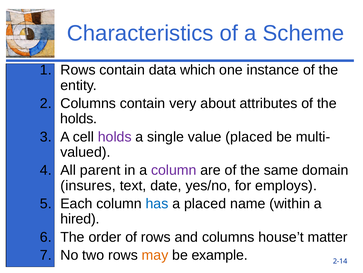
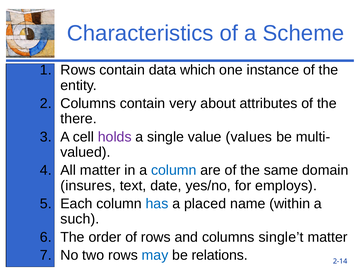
holds: holds -> there (79, 118)
value placed: placed -> values (249, 137)
All parent: parent -> matter (100, 170)
column colour: purple -> blue (174, 170)
hired: hired -> such (80, 218)
house’t: house’t -> single’t (281, 236)
may colour: orange -> blue (155, 255)
example: example -> relations (220, 255)
